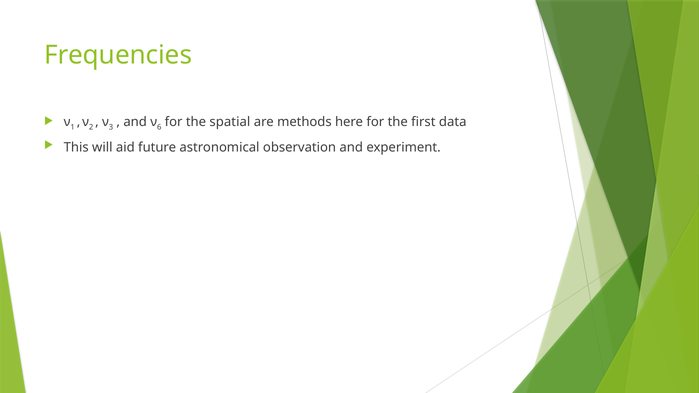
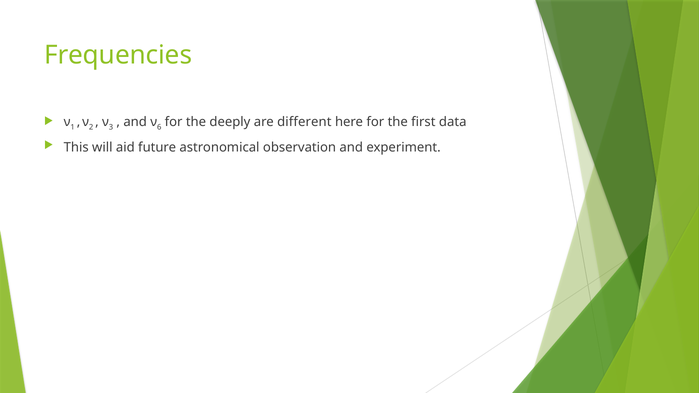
spatial: spatial -> deeply (230, 122)
methods: methods -> different (304, 122)
